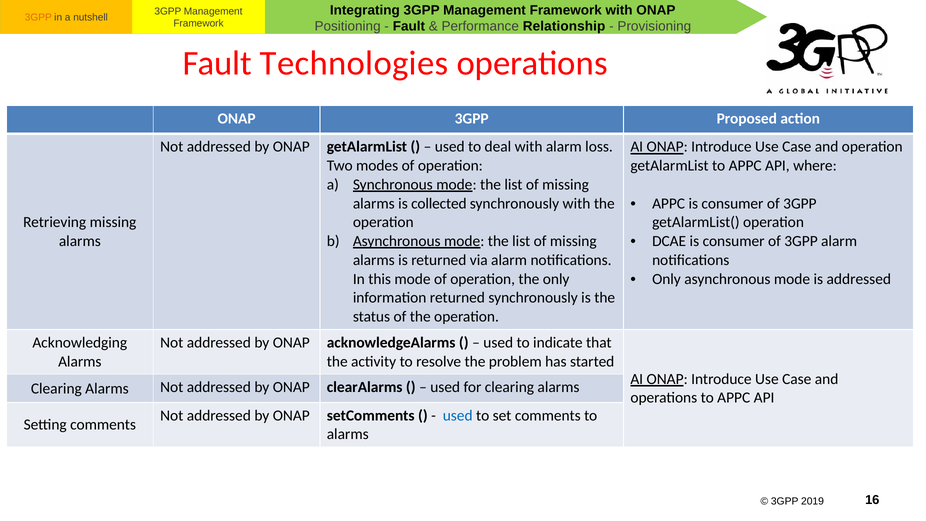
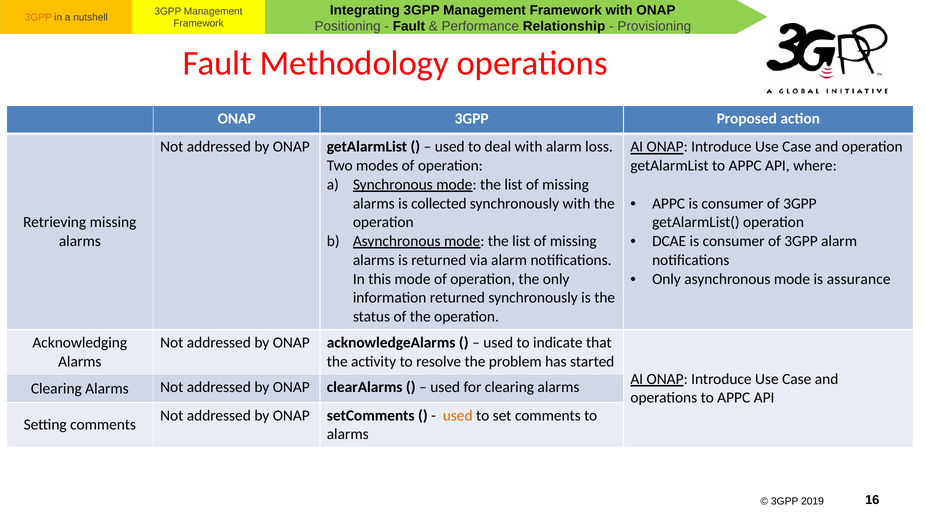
Technologies: Technologies -> Methodology (354, 63)
is addressed: addressed -> assurance (859, 279)
used colour: blue -> orange (458, 415)
